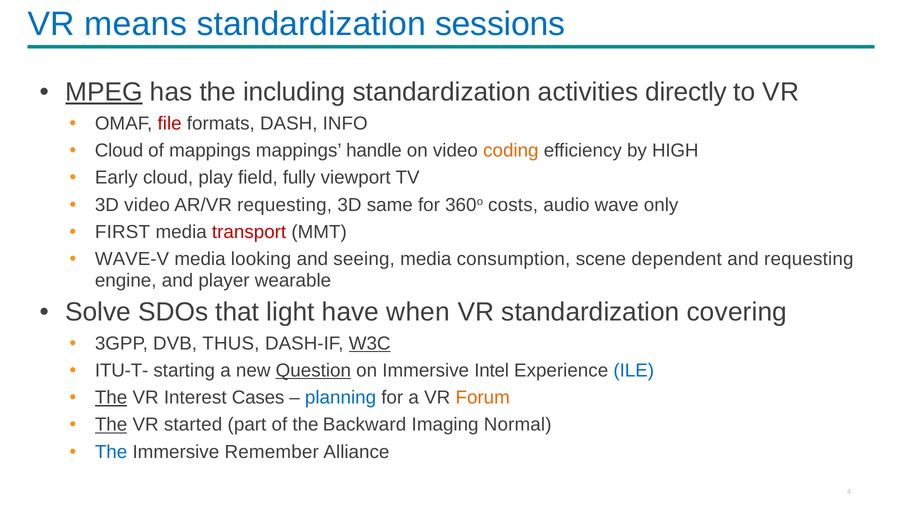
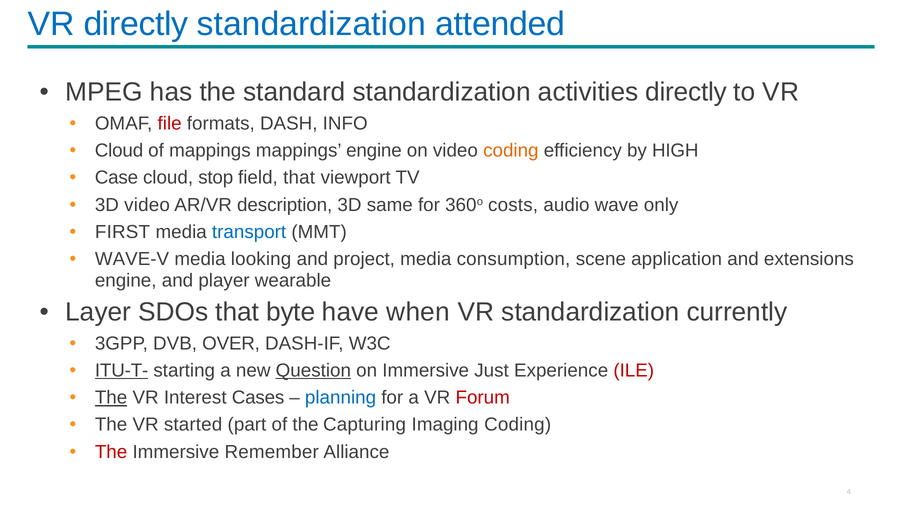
VR means: means -> directly (136, 24)
sessions: sessions -> attended (500, 24)
MPEG underline: present -> none (104, 92)
including: including -> standard (294, 92)
mappings handle: handle -> engine (374, 150)
Early: Early -> Case (116, 178)
play: play -> stop (216, 178)
field fully: fully -> that (299, 178)
AR/VR requesting: requesting -> description (285, 205)
transport colour: red -> blue (249, 232)
seeing: seeing -> project (364, 259)
dependent: dependent -> application (677, 259)
and requesting: requesting -> extensions (809, 259)
Solve: Solve -> Layer (98, 312)
light: light -> byte (291, 312)
covering: covering -> currently (737, 312)
THUS: THUS -> OVER (231, 343)
W3C underline: present -> none (370, 343)
ITU-T- underline: none -> present (122, 370)
Intel: Intel -> Just (492, 370)
ILE colour: blue -> red (634, 370)
Forum colour: orange -> red (483, 397)
The underline: present -> none (111, 424)
Backward: Backward -> Capturing (365, 424)
Imaging Normal: Normal -> Coding (518, 424)
The colour: blue -> red (111, 451)
